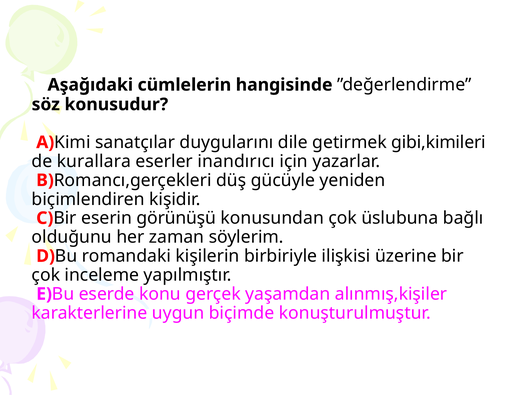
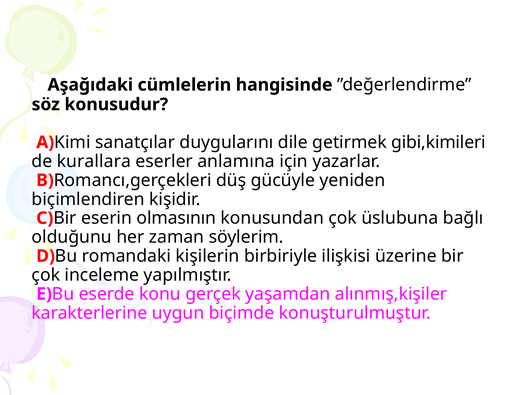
inandırıcı: inandırıcı -> anlamına (236, 161)
görünüşü: görünüşü -> olmasının (176, 218)
